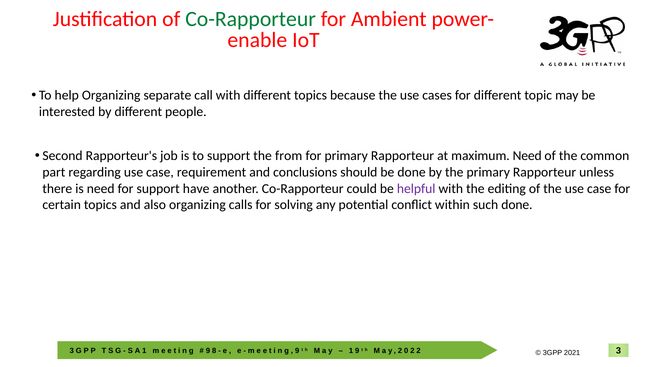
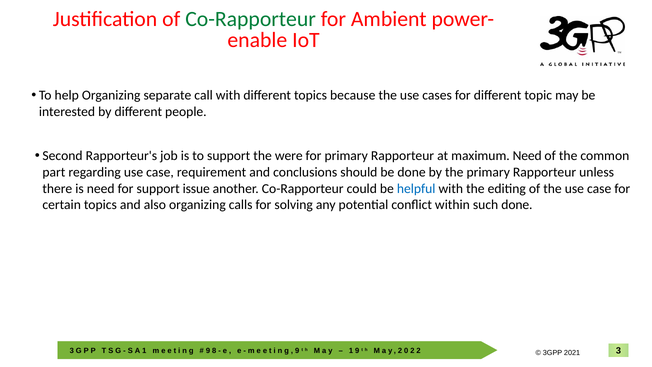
from: from -> were (289, 156)
have: have -> issue (196, 188)
helpful colour: purple -> blue (416, 188)
